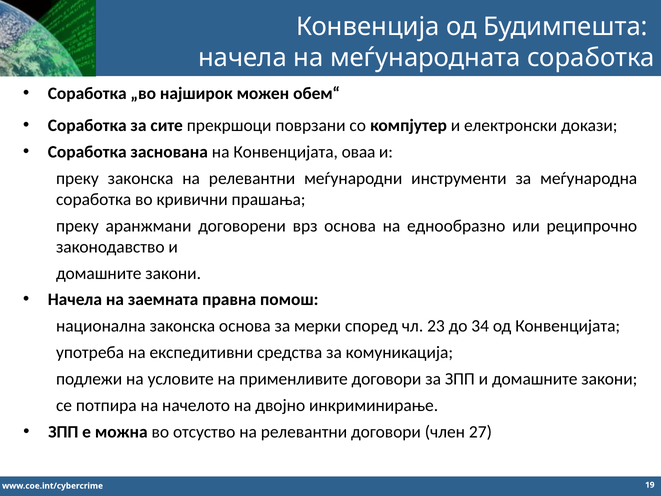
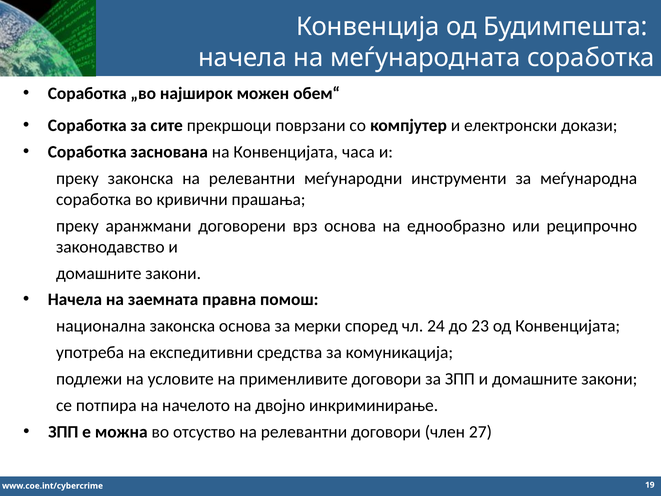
оваа: оваа -> часа (358, 152)
23: 23 -> 24 (436, 326)
34: 34 -> 23 (480, 326)
